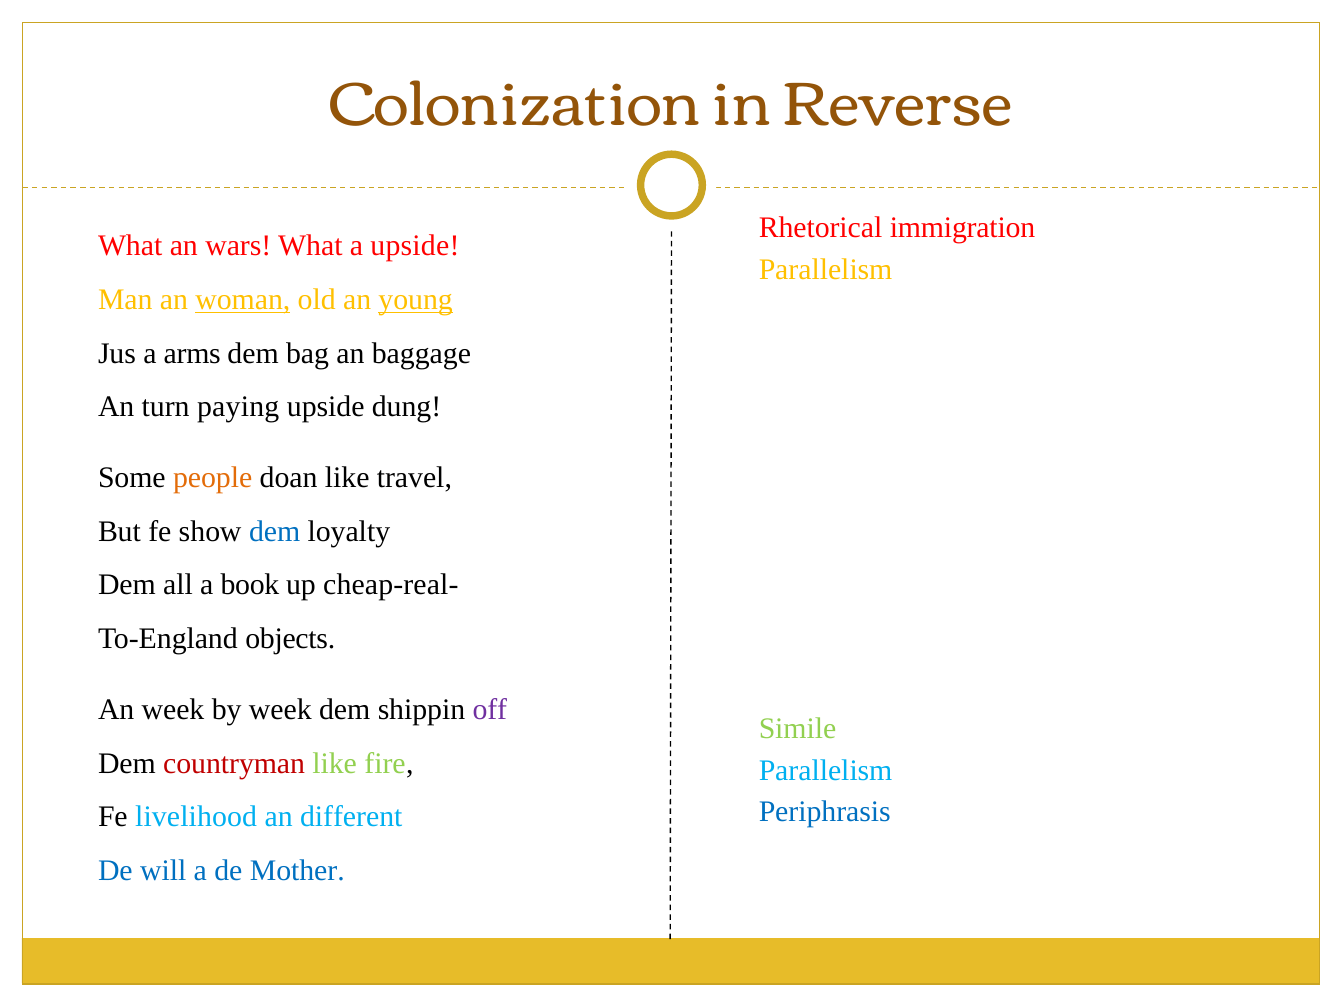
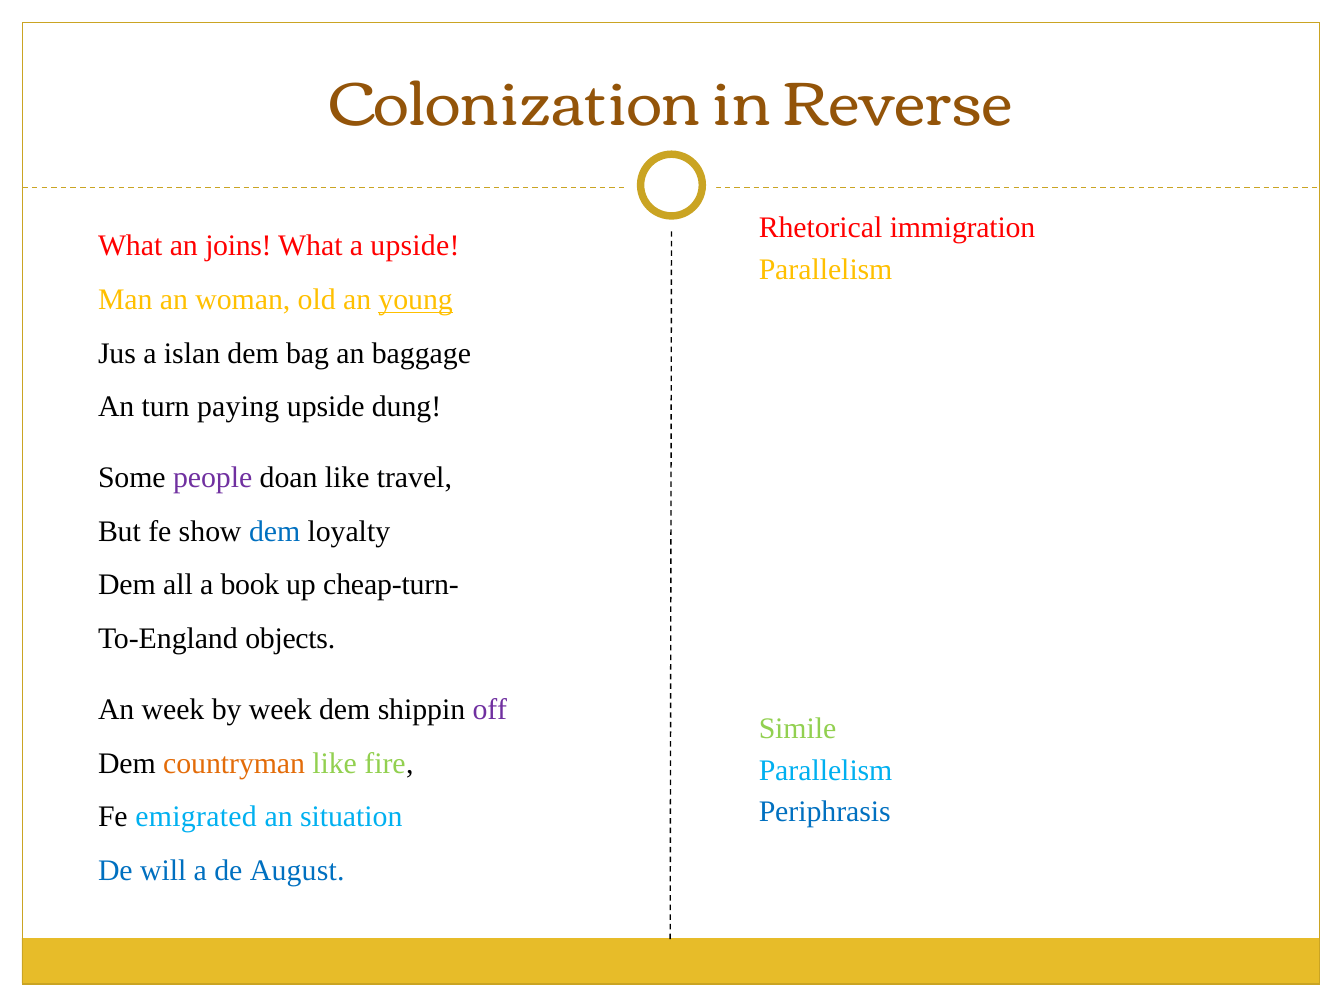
wars: wars -> joins (238, 246)
woman underline: present -> none (243, 300)
arms: arms -> islan (192, 353)
people colour: orange -> purple (213, 478)
cheap-real-: cheap-real- -> cheap-turn- (391, 585)
countryman colour: red -> orange (234, 763)
livelihood: livelihood -> emigrated (196, 817)
different: different -> situation (351, 817)
Mother: Mother -> August (297, 871)
